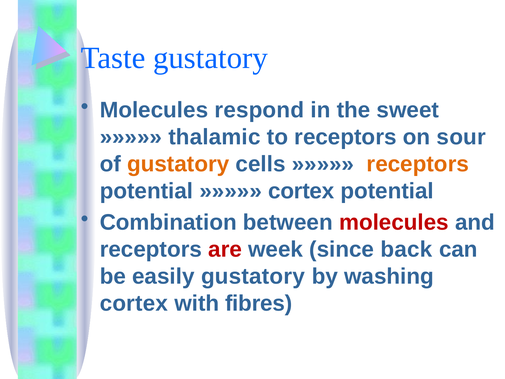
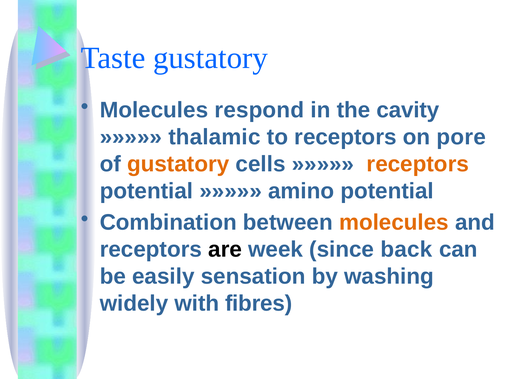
sweet: sweet -> cavity (408, 110)
sour: sour -> pore (461, 137)
cortex: cortex -> amino (301, 191)
molecules colour: red -> orange (394, 222)
are colour: red -> black (225, 249)
easily gustatory: gustatory -> sensation (253, 276)
cortex: cortex -> widely (134, 303)
